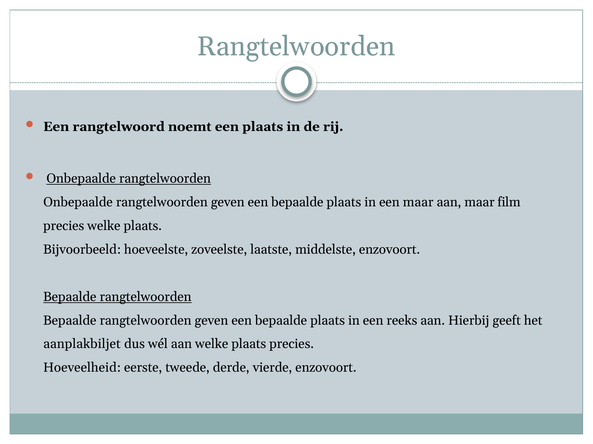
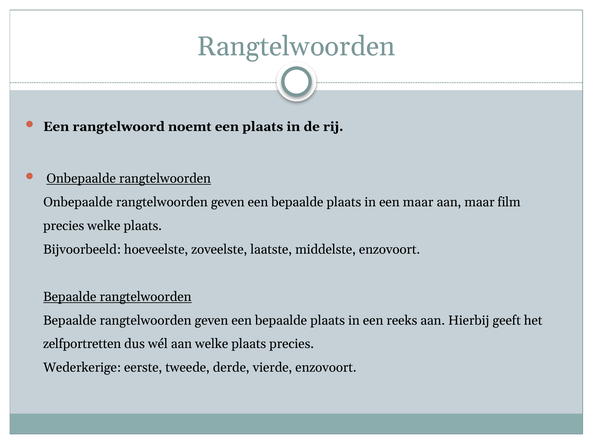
aanplakbiljet: aanplakbiljet -> zelfportretten (82, 345)
Hoeveelheid: Hoeveelheid -> Wederkerige (82, 368)
